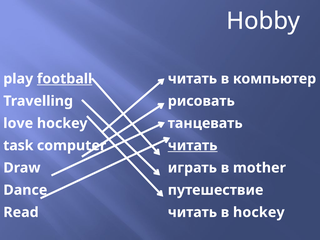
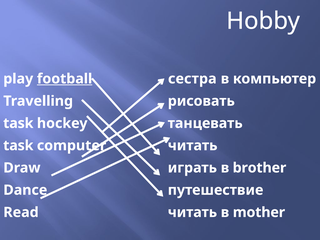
читать: читать -> сестра (192, 79)
love: love -> task (18, 123)
читать underline: present -> none (193, 146)
mother: mother -> brother (259, 168)
в hockey: hockey -> mother (259, 212)
